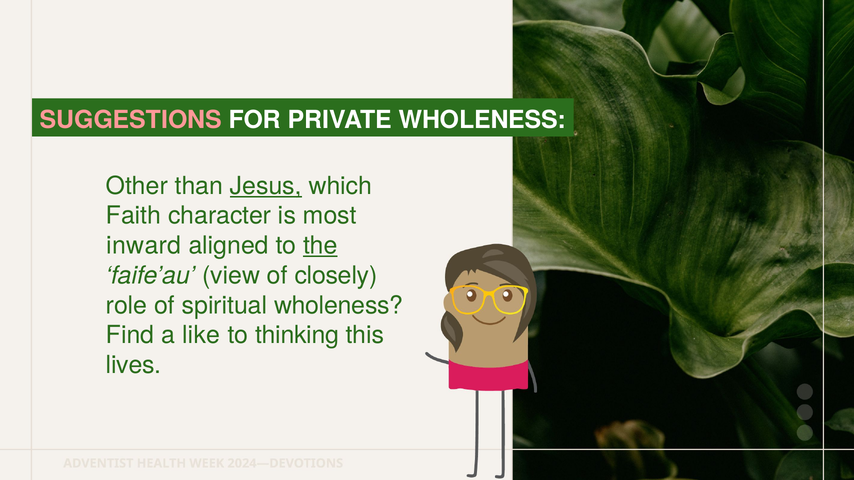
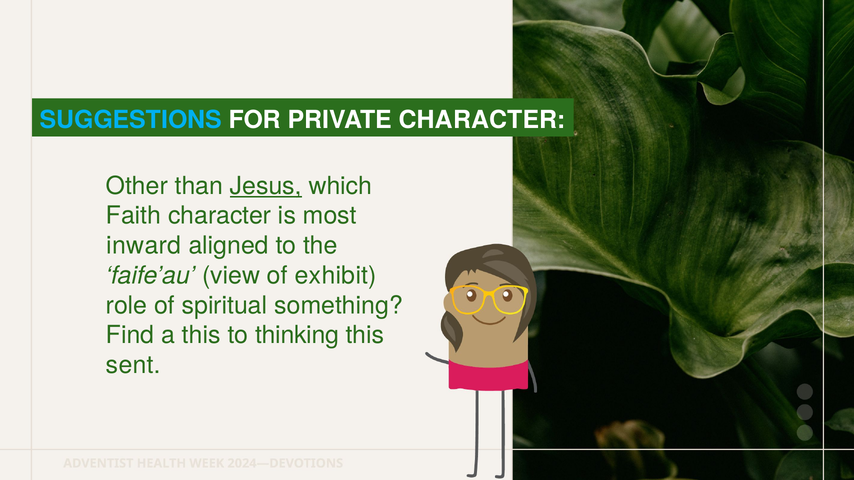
SUGGESTIONS colour: pink -> light blue (131, 120)
PRIVATE WHOLENESS: WHOLENESS -> CHARACTER (482, 120)
the underline: present -> none (320, 246)
closely: closely -> exhibit (336, 276)
spiritual wholeness: wholeness -> something (339, 306)
a like: like -> this (201, 335)
lives: lives -> sent (133, 365)
